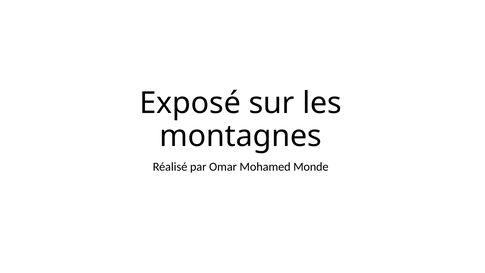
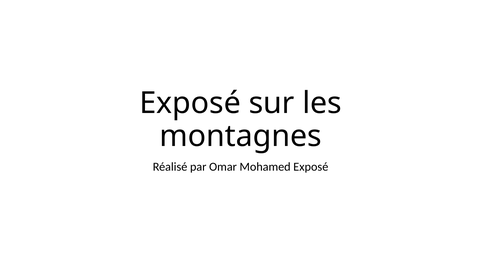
Mohamed Monde: Monde -> Exposé (311, 167)
